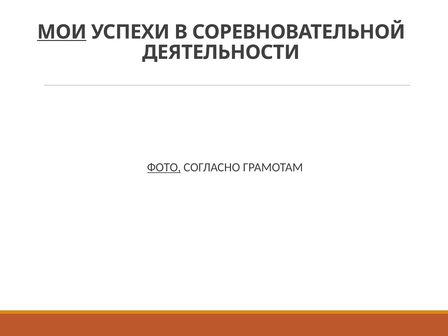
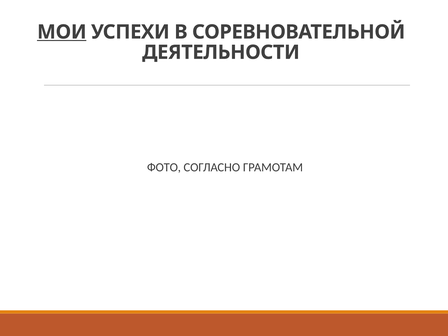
ФОТО underline: present -> none (164, 167)
